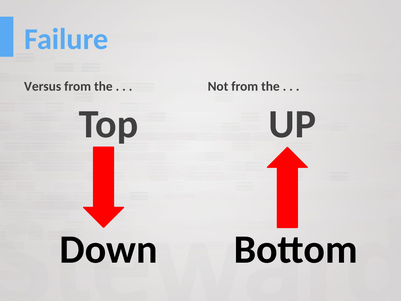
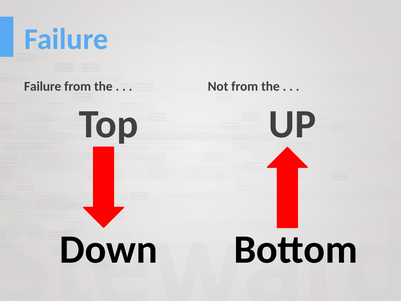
Versus: Versus -> Failure (43, 86)
